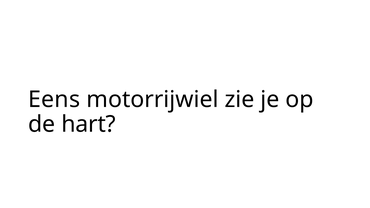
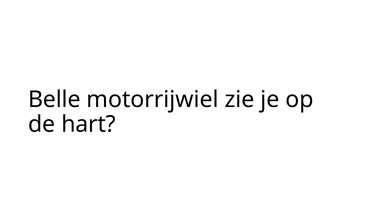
Eens: Eens -> Belle (54, 99)
